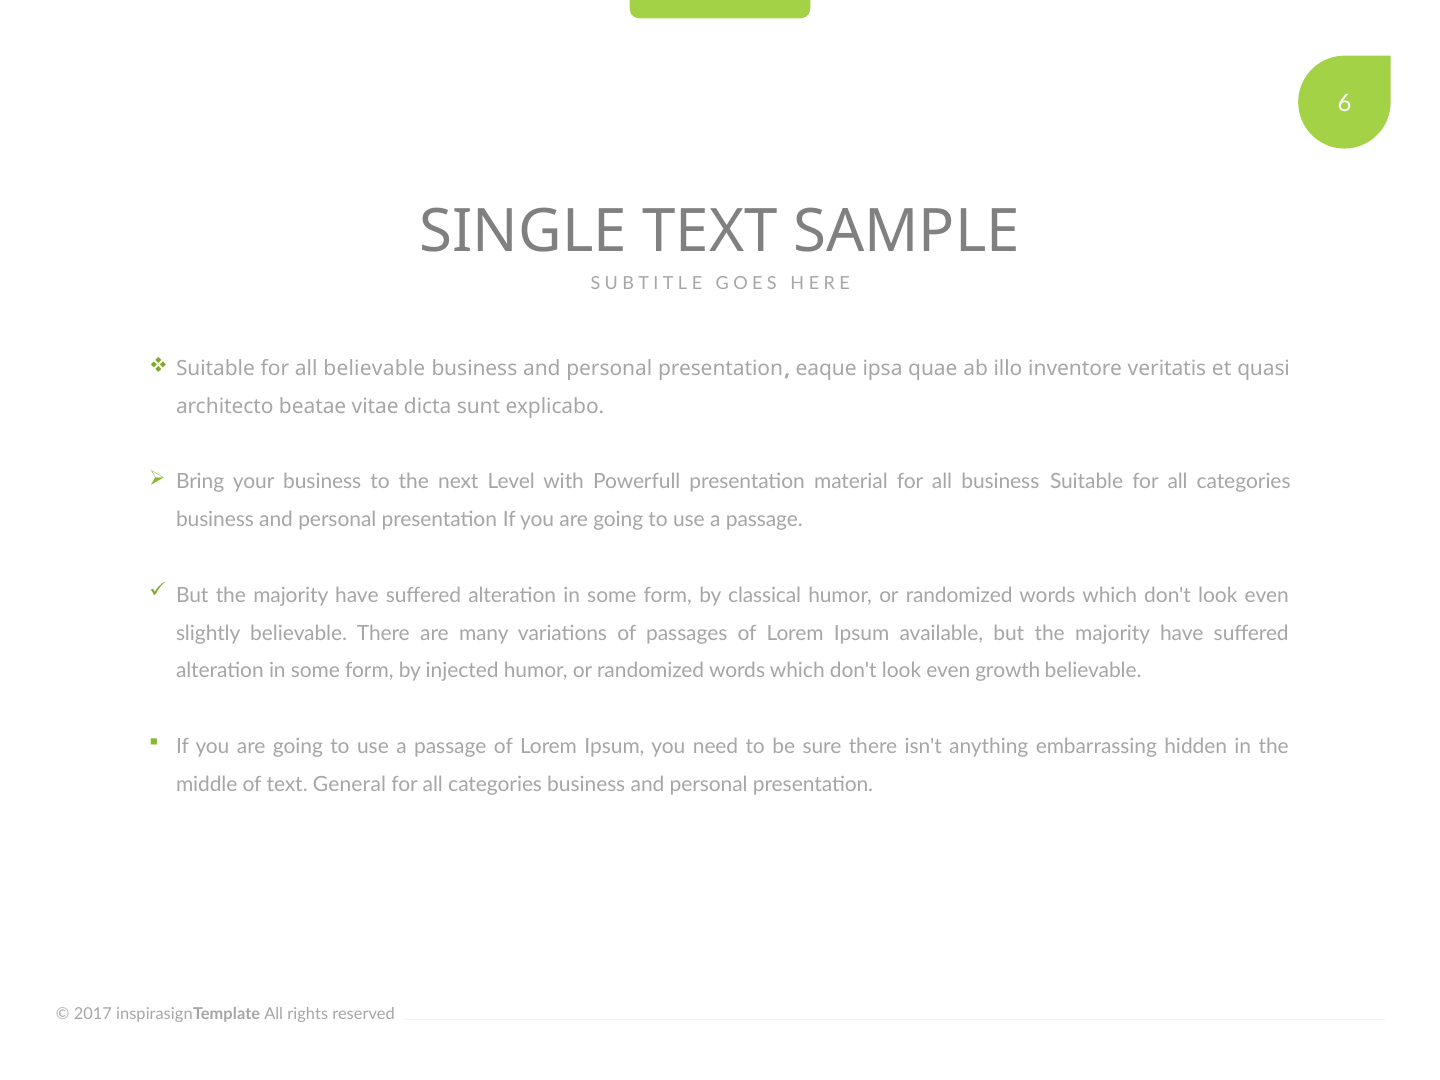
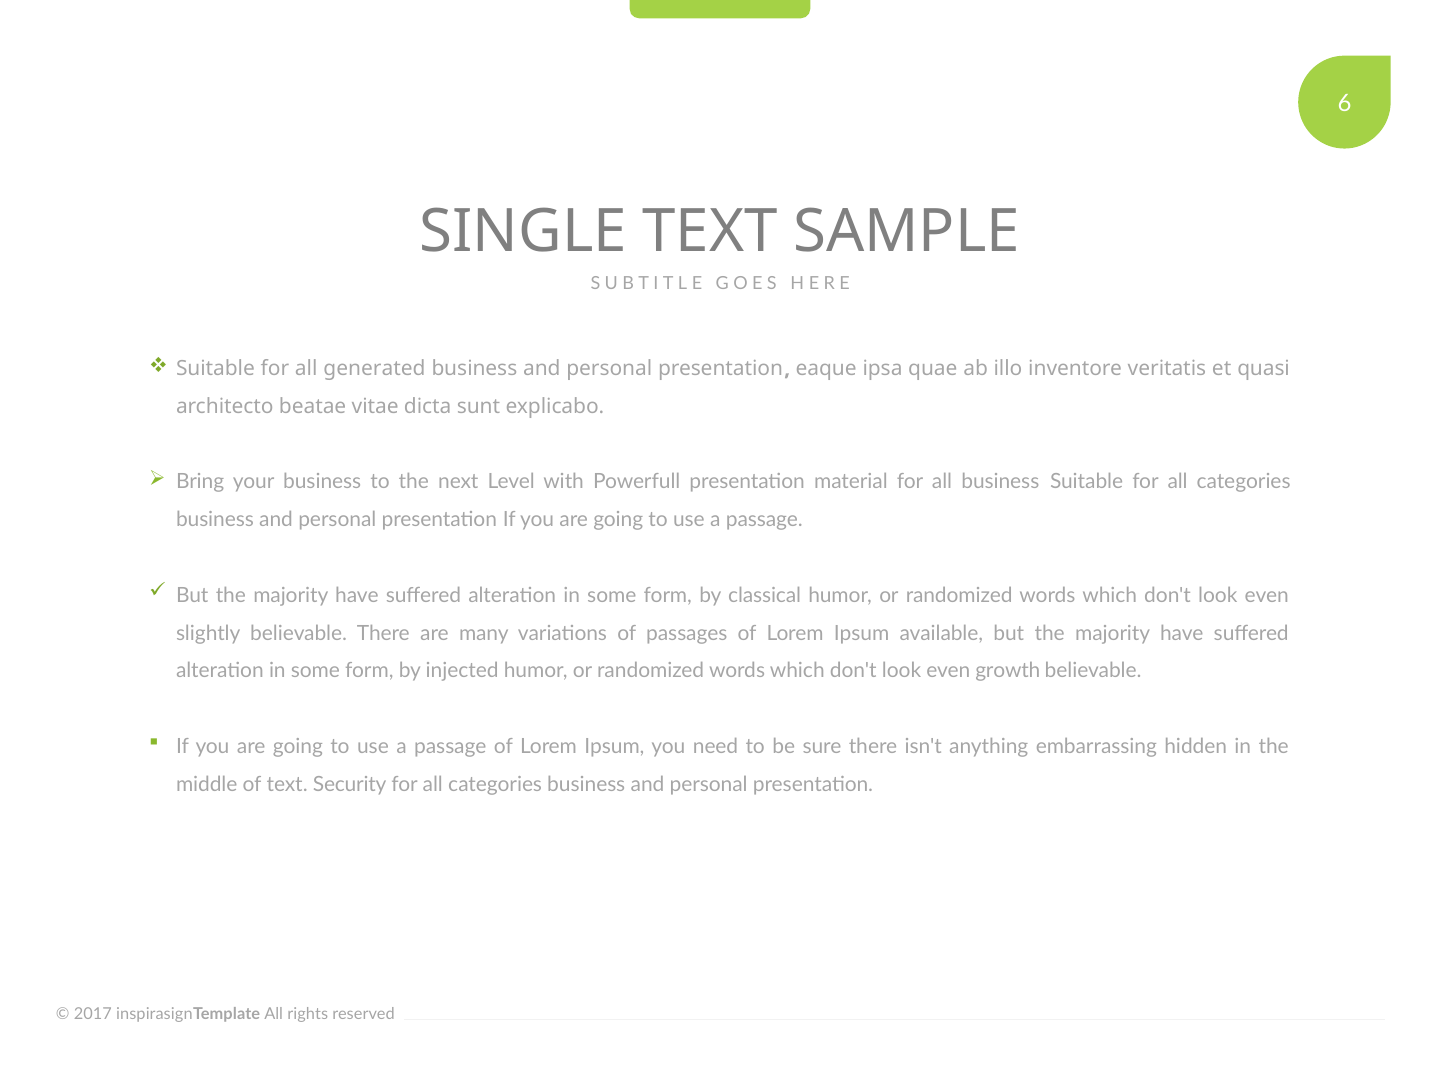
all believable: believable -> generated (375, 369)
General: General -> Security (350, 784)
